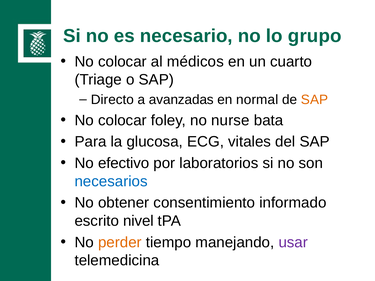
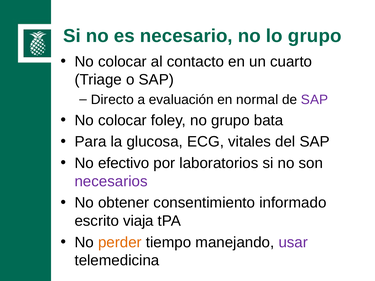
médicos: médicos -> contacto (195, 62)
avanzadas: avanzadas -> evaluación (181, 100)
SAP colour: orange -> purple (315, 100)
no nurse: nurse -> grupo (230, 120)
necesarios colour: blue -> purple (111, 181)
nivel: nivel -> viaja (138, 221)
